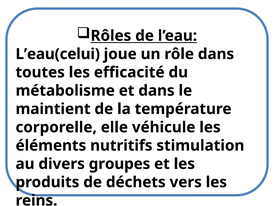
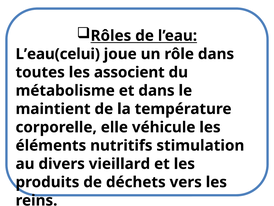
efficacité: efficacité -> associent (129, 72)
groupes: groupes -> vieillard (119, 163)
